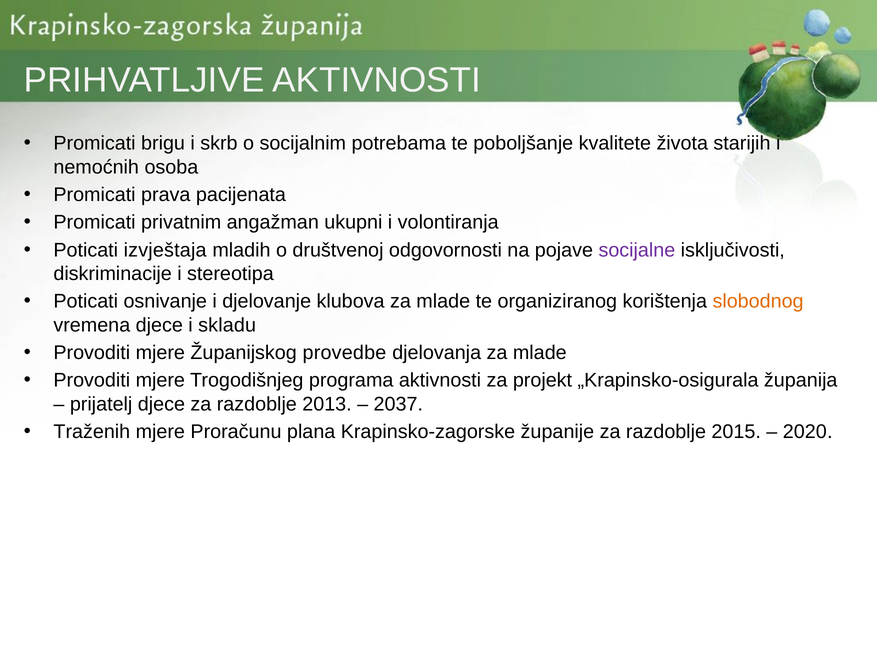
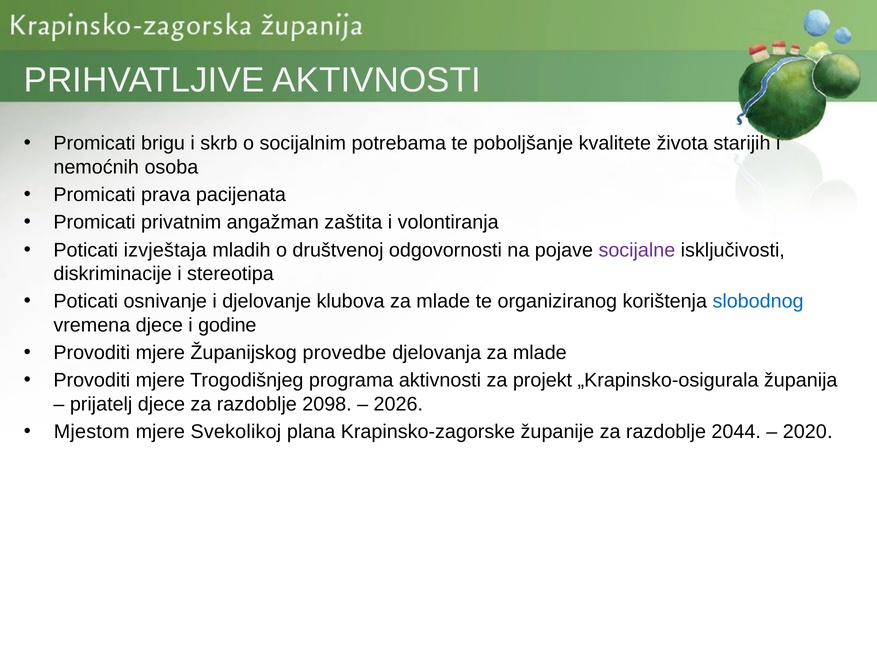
ukupni: ukupni -> zaštita (353, 222)
slobodnog colour: orange -> blue (758, 301)
skladu: skladu -> godine (227, 325)
2013: 2013 -> 2098 (327, 404)
2037: 2037 -> 2026 (398, 404)
Traženih: Traženih -> Mjestom (92, 432)
Proračunu: Proračunu -> Svekolikoj (236, 432)
2015: 2015 -> 2044 (736, 432)
